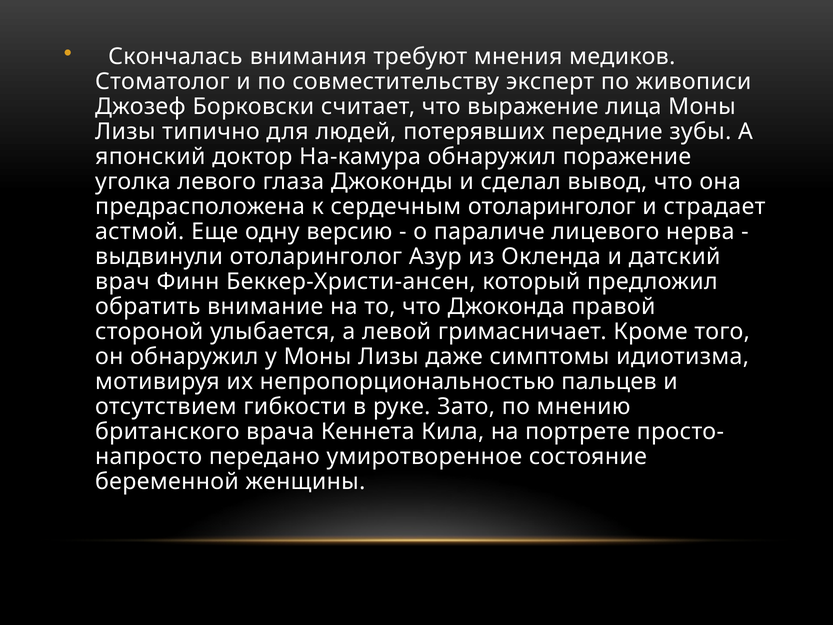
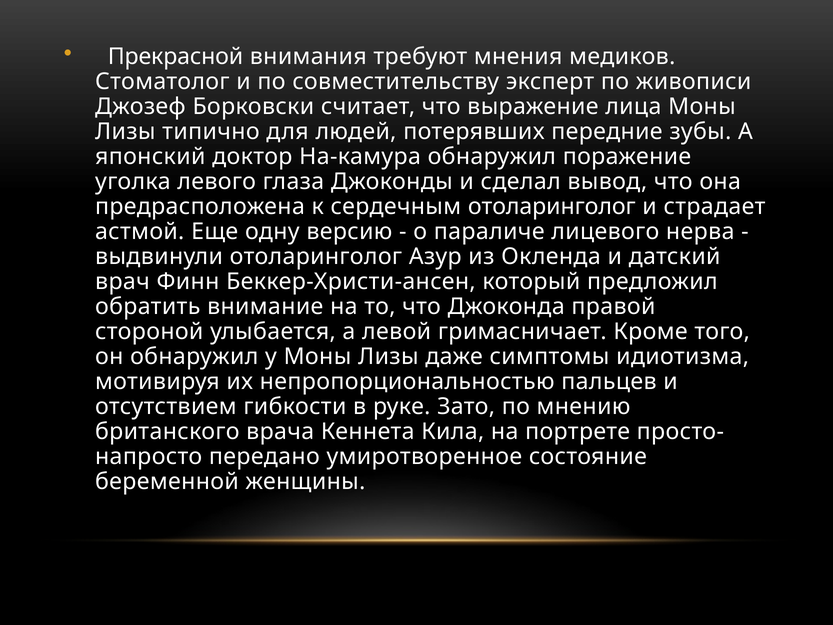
Скончалась: Скончалась -> Прекрасной (175, 57)
